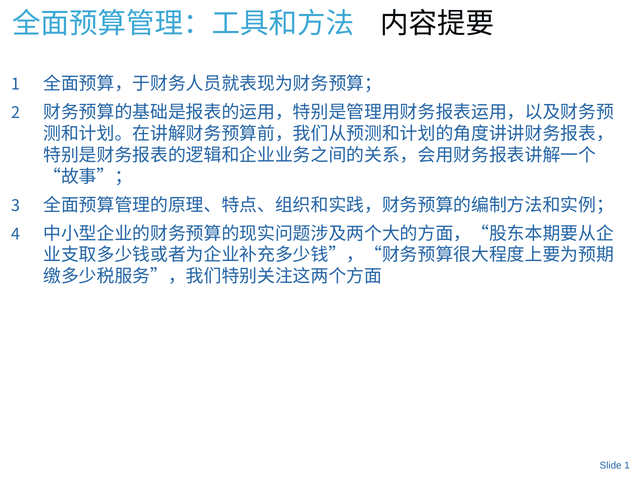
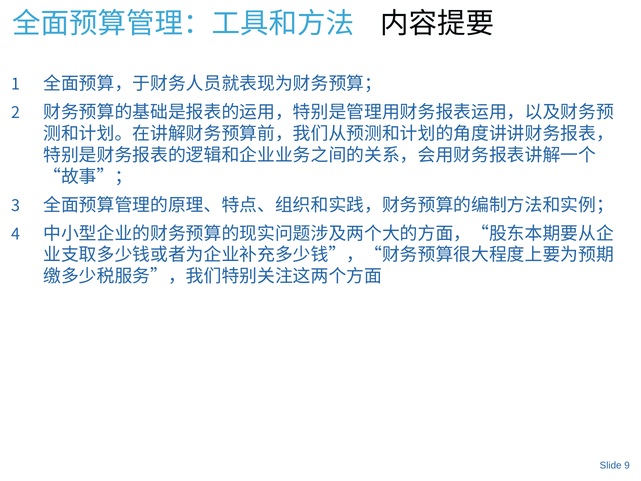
Slide 1: 1 -> 9 (627, 465)
